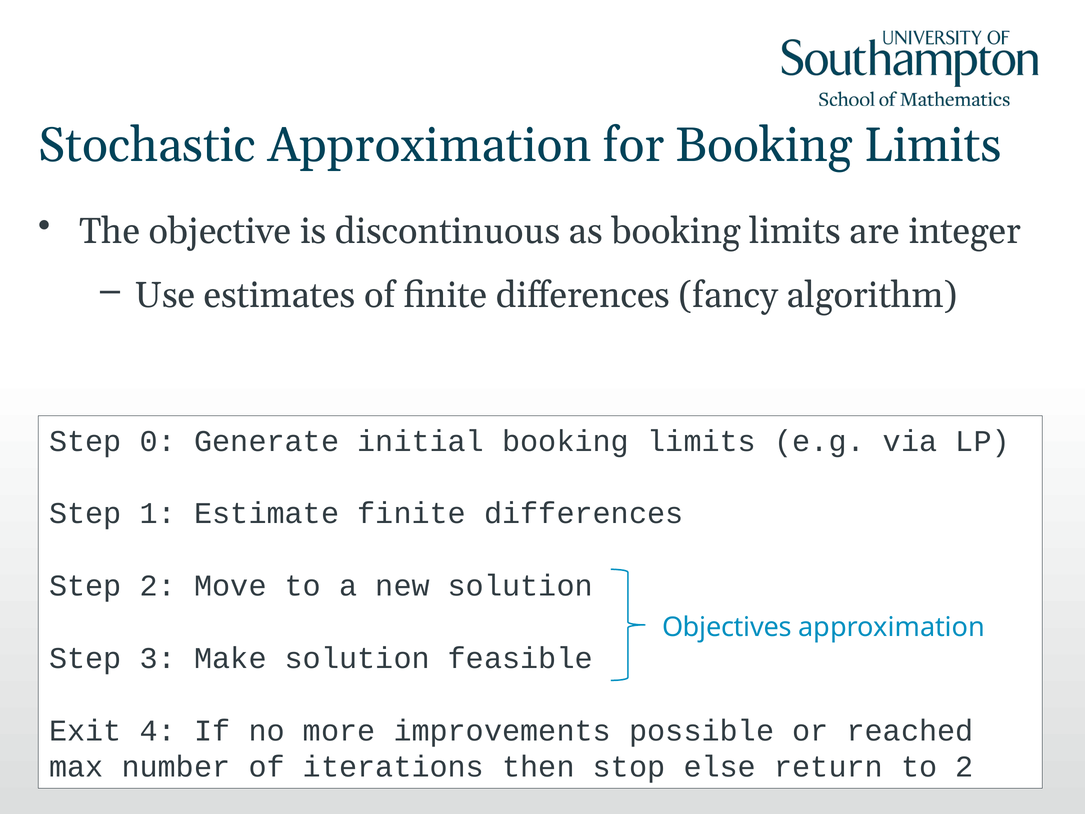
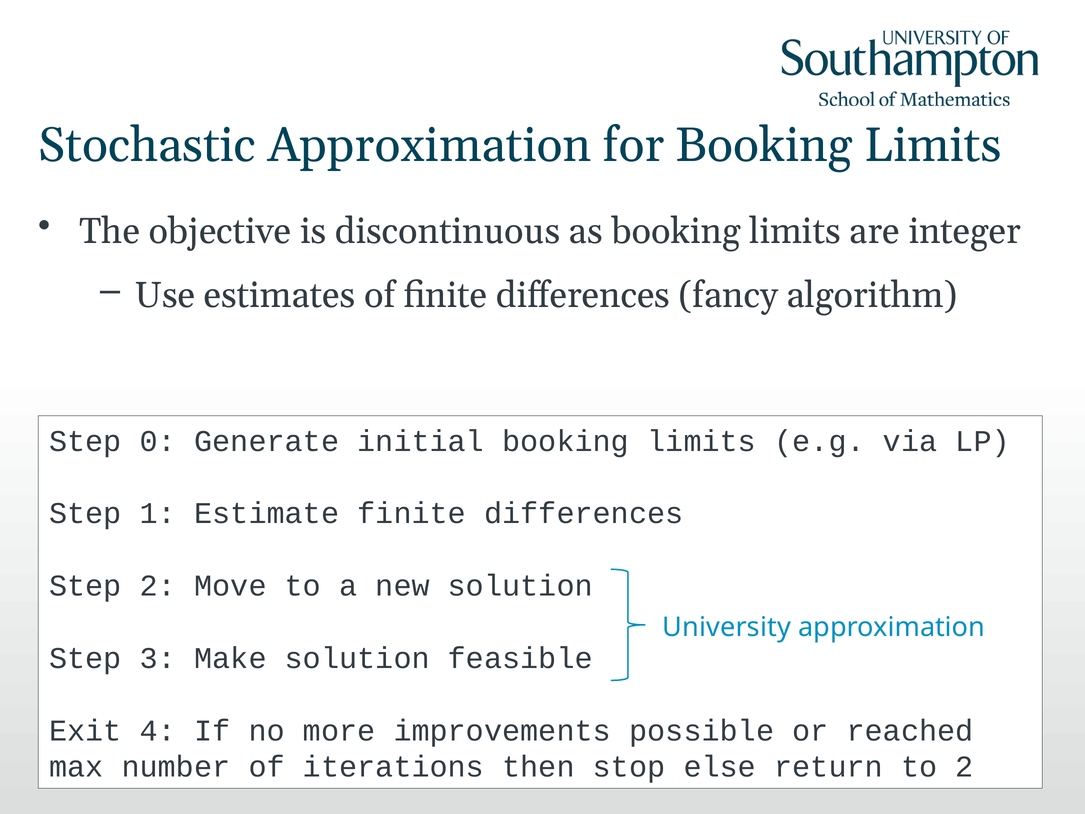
Objectives: Objectives -> University (727, 627)
